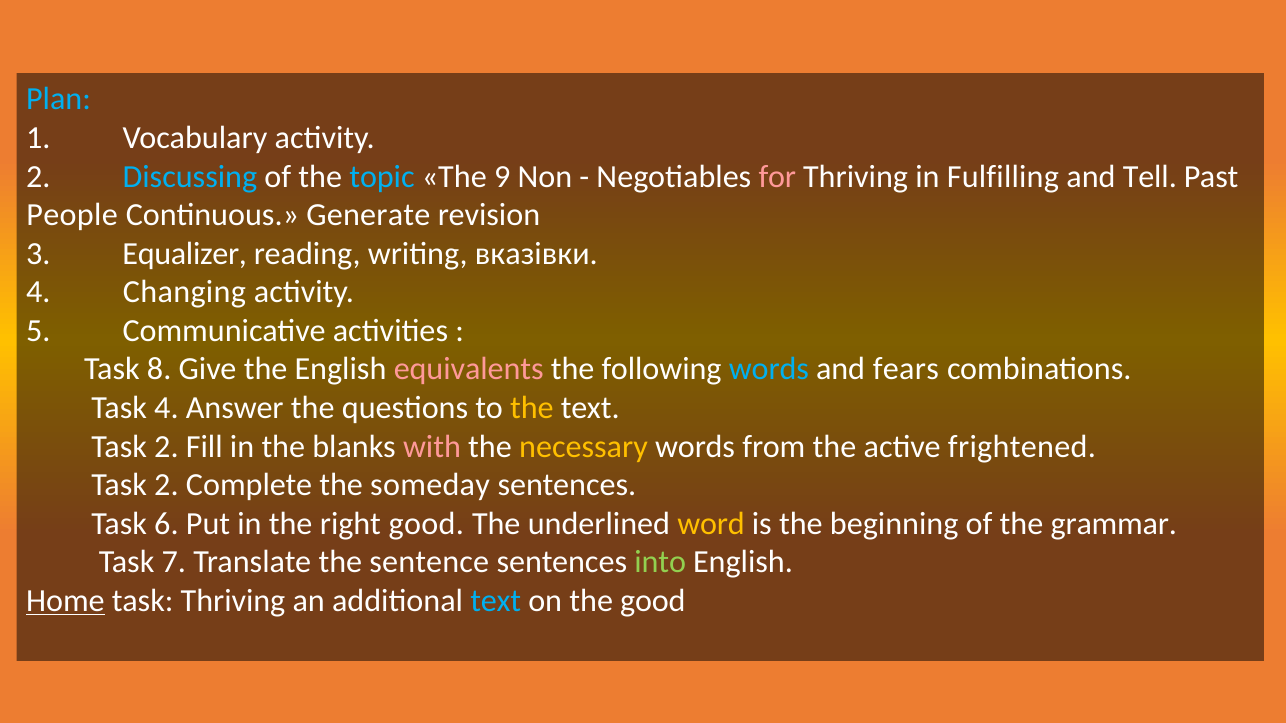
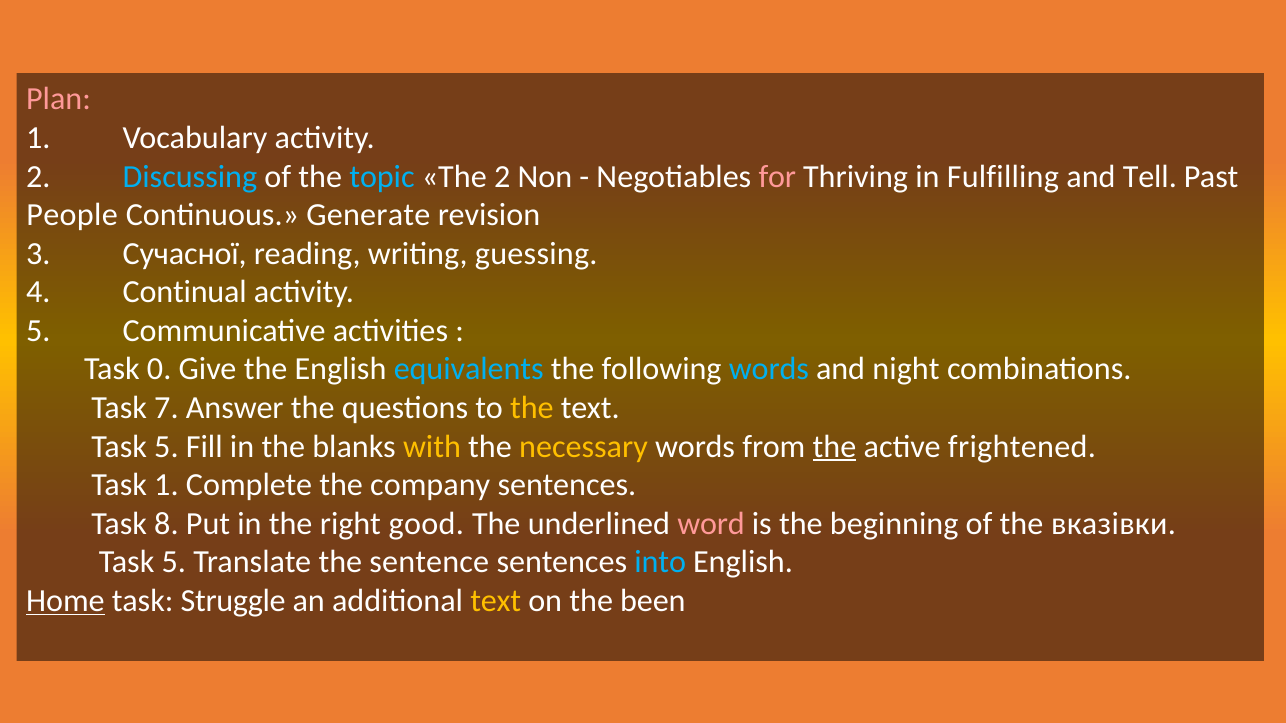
Plan colour: light blue -> pink (59, 99)
The 9: 9 -> 2 (502, 177)
Equalizer: Equalizer -> Сучасної (185, 254)
вказівки: вказівки -> guessing (536, 254)
Changing: Changing -> Continual (185, 292)
8: 8 -> 0 (159, 369)
equivalents colour: pink -> light blue (469, 369)
fears: fears -> night (906, 369)
Task 4: 4 -> 7 (166, 408)
2: 2 -> 5 (166, 447)
with colour: pink -> yellow (432, 447)
the underline: none -> present (834, 447)
2: 2 -> 1 (166, 485)
someday: someday -> company (430, 485)
6: 6 -> 8 (166, 524)
word colour: yellow -> pink (711, 524)
grammar: grammar -> вказівки (1114, 524)
7: 7 -> 5 (174, 562)
into colour: light green -> light blue (660, 562)
task Thriving: Thriving -> Struggle (233, 601)
text colour: light blue -> yellow (496, 601)
the good: good -> been (653, 601)
